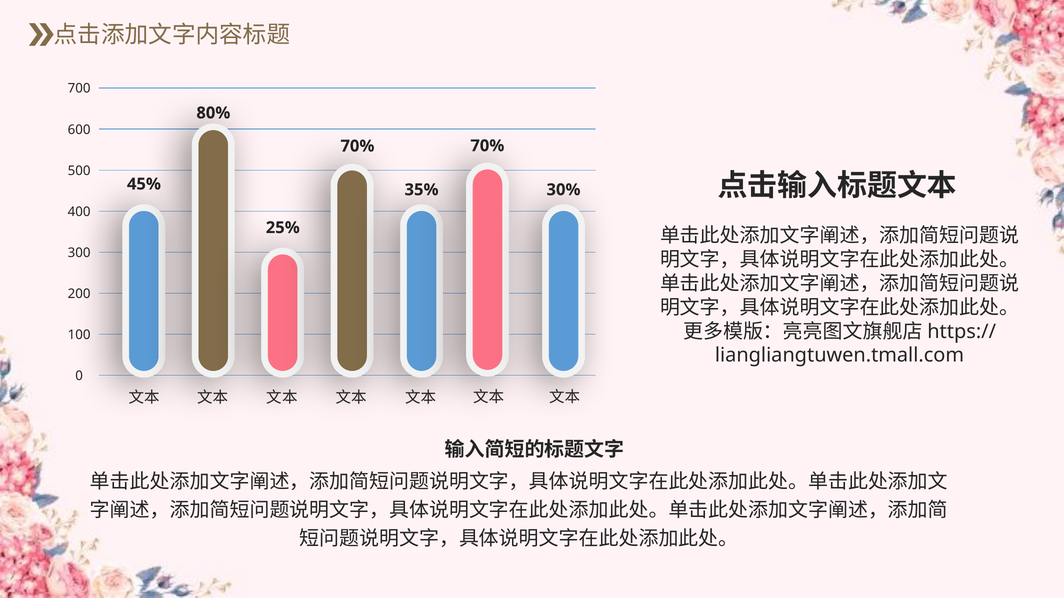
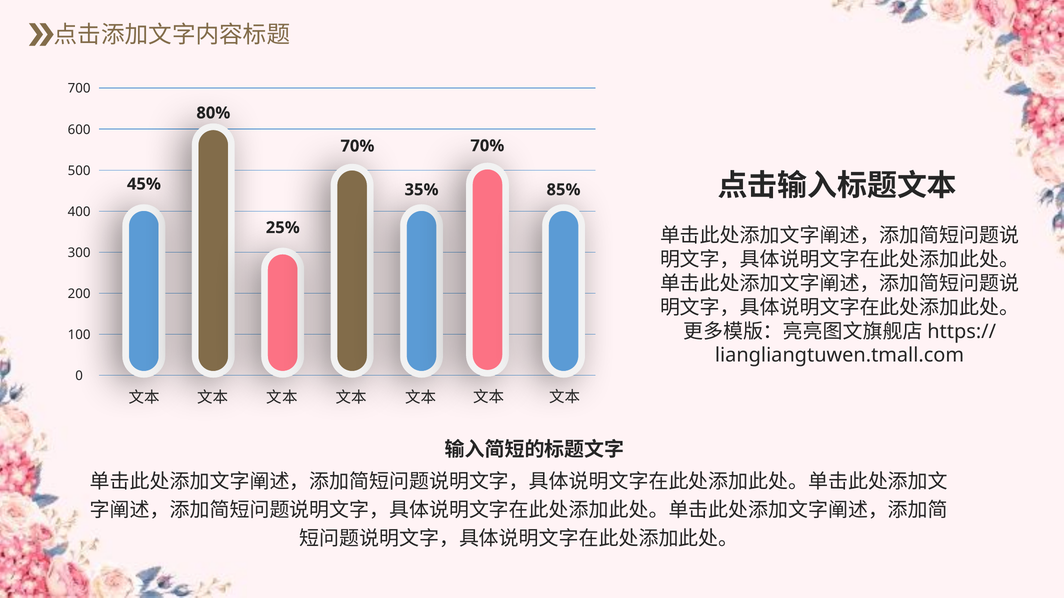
30%: 30% -> 85% (563, 190)
